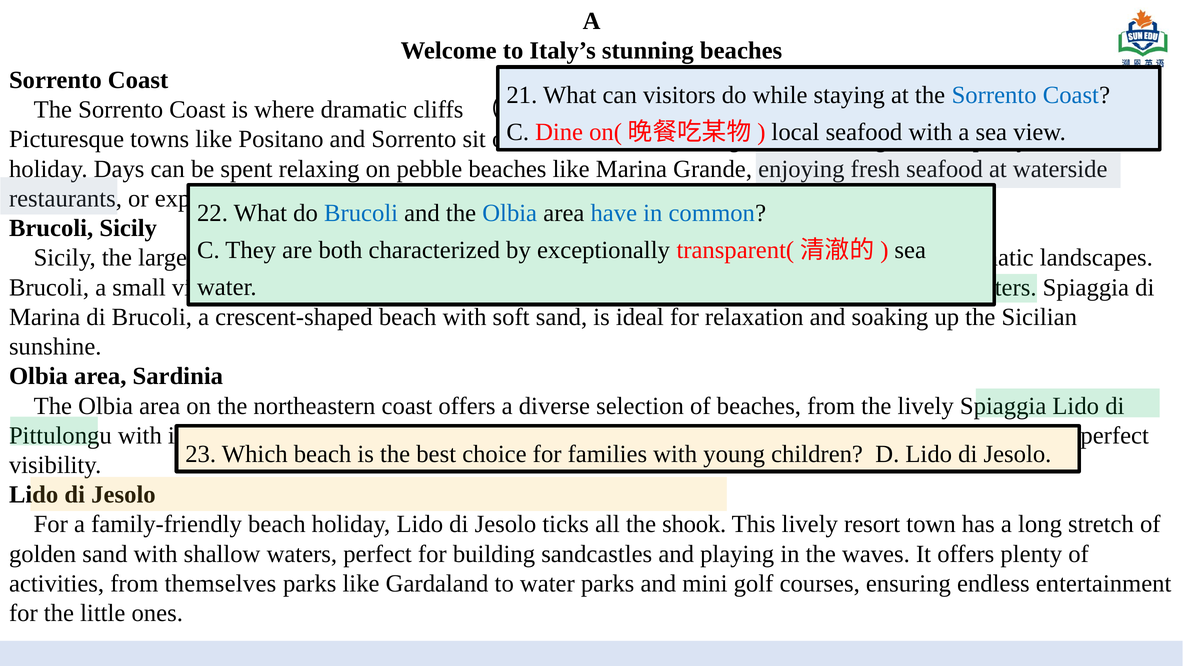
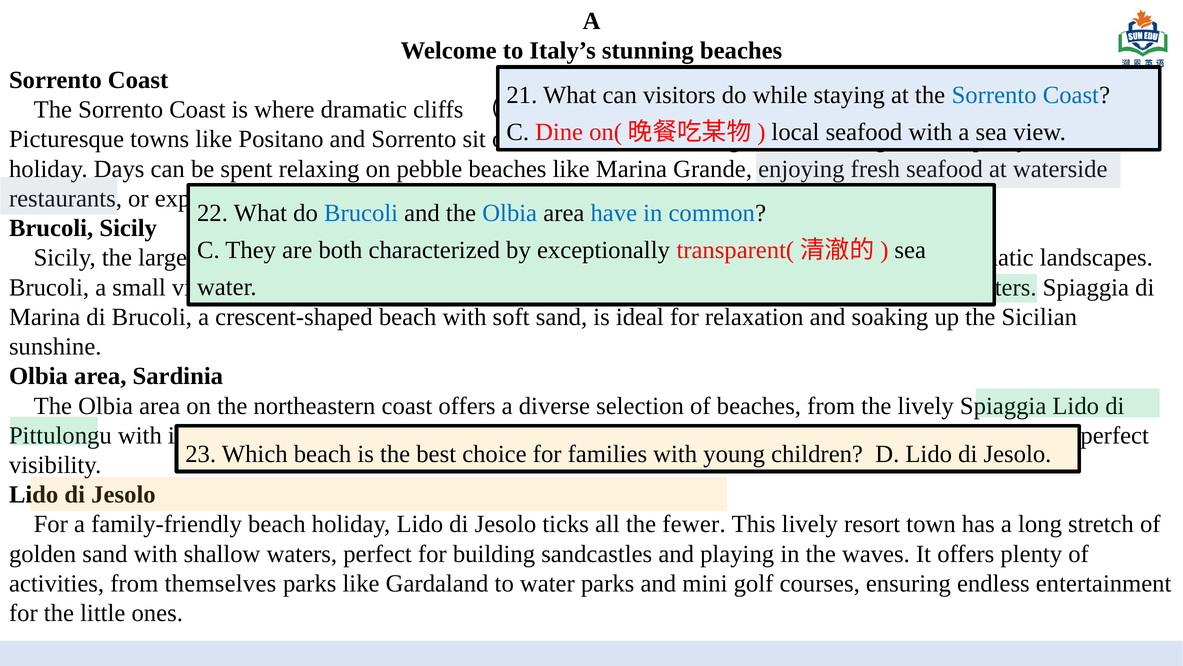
shook: shook -> fewer (694, 524)
